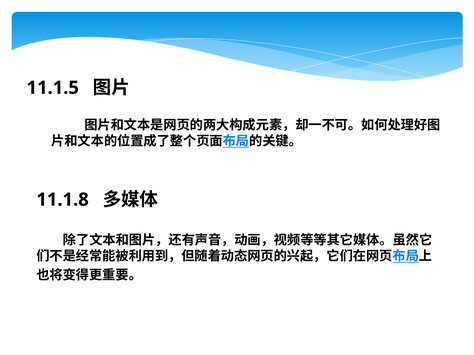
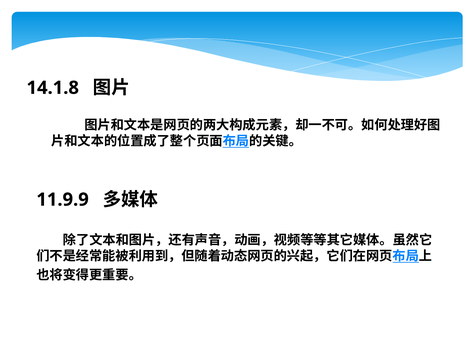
11.1.5: 11.1.5 -> 14.1.8 (53, 88)
11.1.8: 11.1.8 -> 11.9.9 (63, 200)
